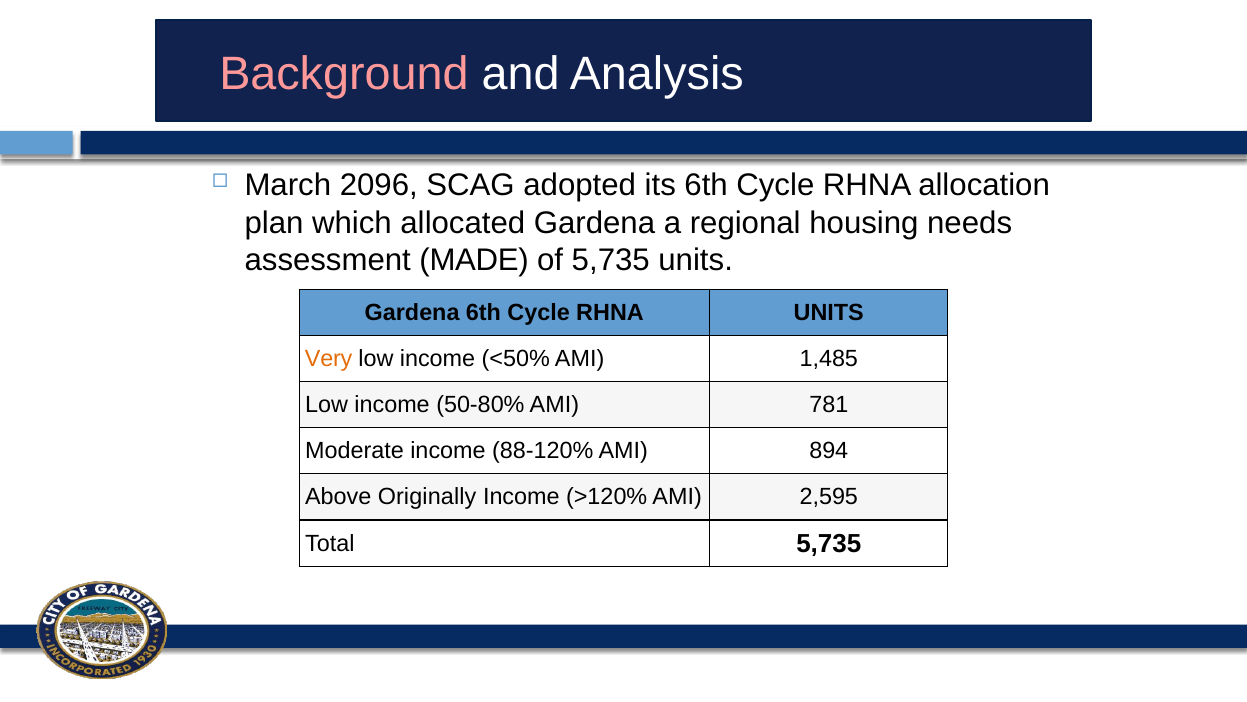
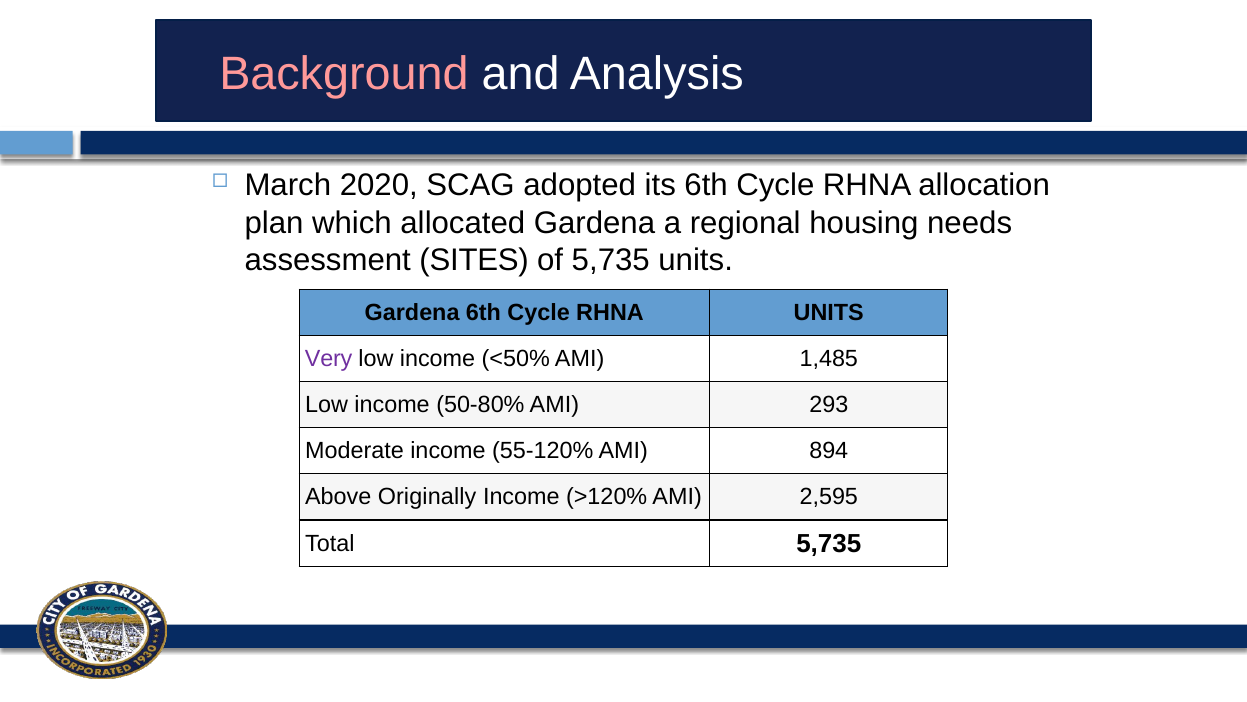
2096: 2096 -> 2020 (379, 185)
MADE: MADE -> SITES (474, 260)
Very colour: orange -> purple (329, 358)
781: 781 -> 293 (829, 405)
88-120%: 88-120% -> 55-120% (543, 451)
